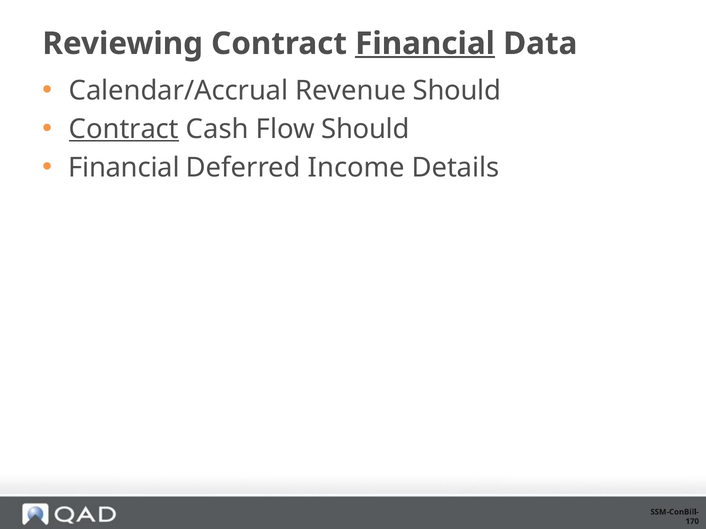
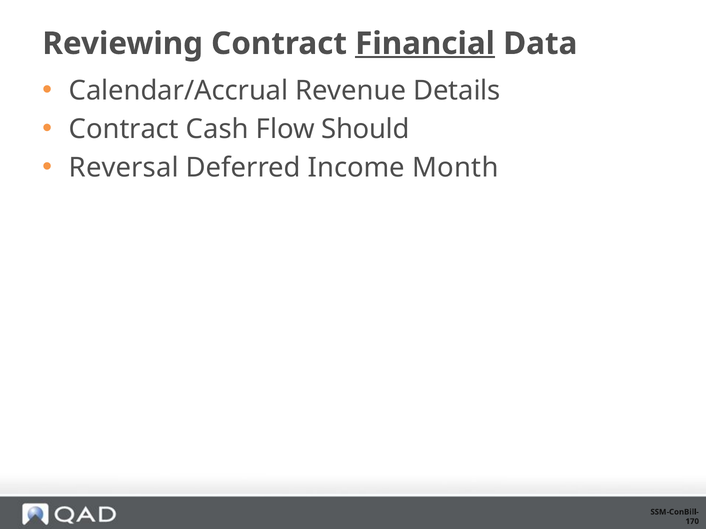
Revenue Should: Should -> Details (457, 91)
Contract underline: present -> none (124, 129)
Financial: Financial -> Reversal (124, 168)
Details: Details -> Month (455, 168)
